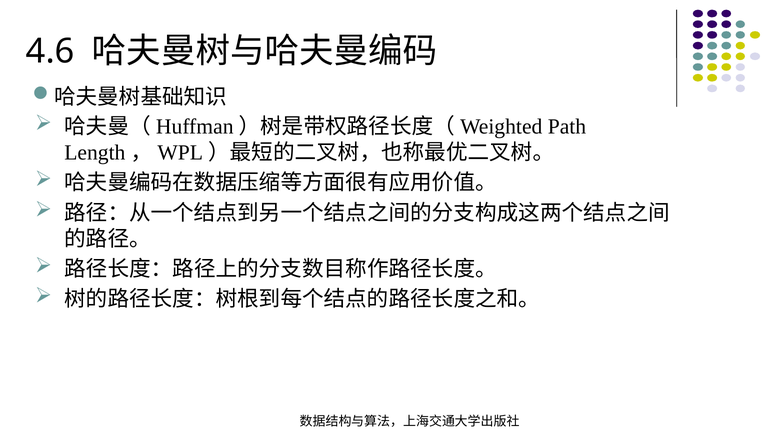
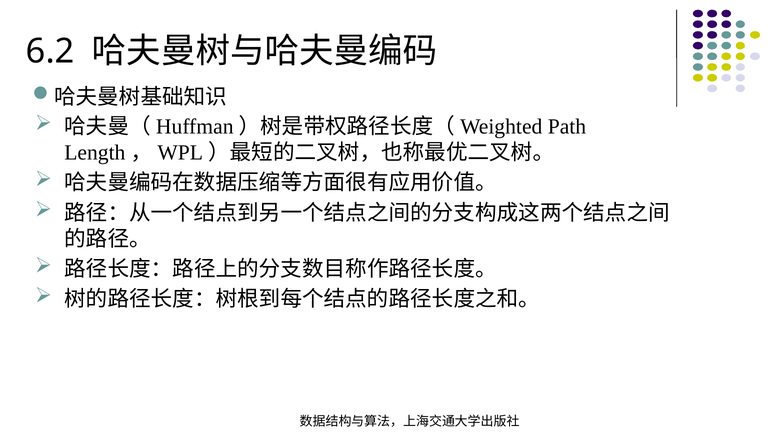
4.6: 4.6 -> 6.2 (50, 51)
